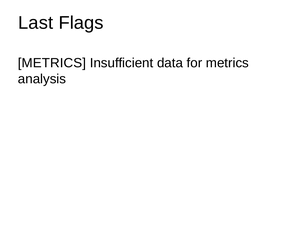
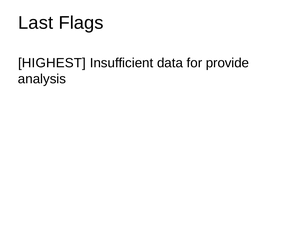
METRICS: METRICS -> HIGHEST (52, 63)
for metrics: metrics -> provide (227, 63)
